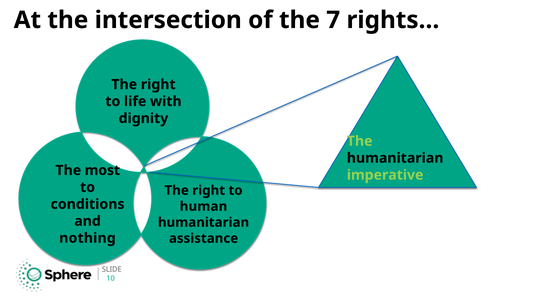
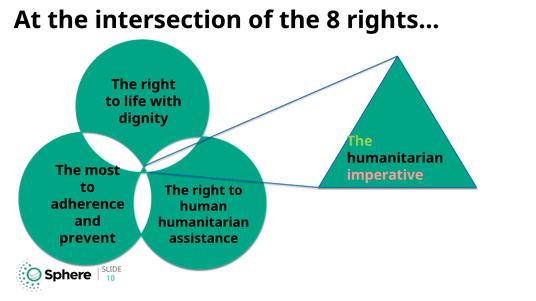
7: 7 -> 8 (333, 20)
imperative colour: light green -> pink (385, 175)
conditions: conditions -> adherence (88, 205)
nothing: nothing -> prevent (87, 238)
